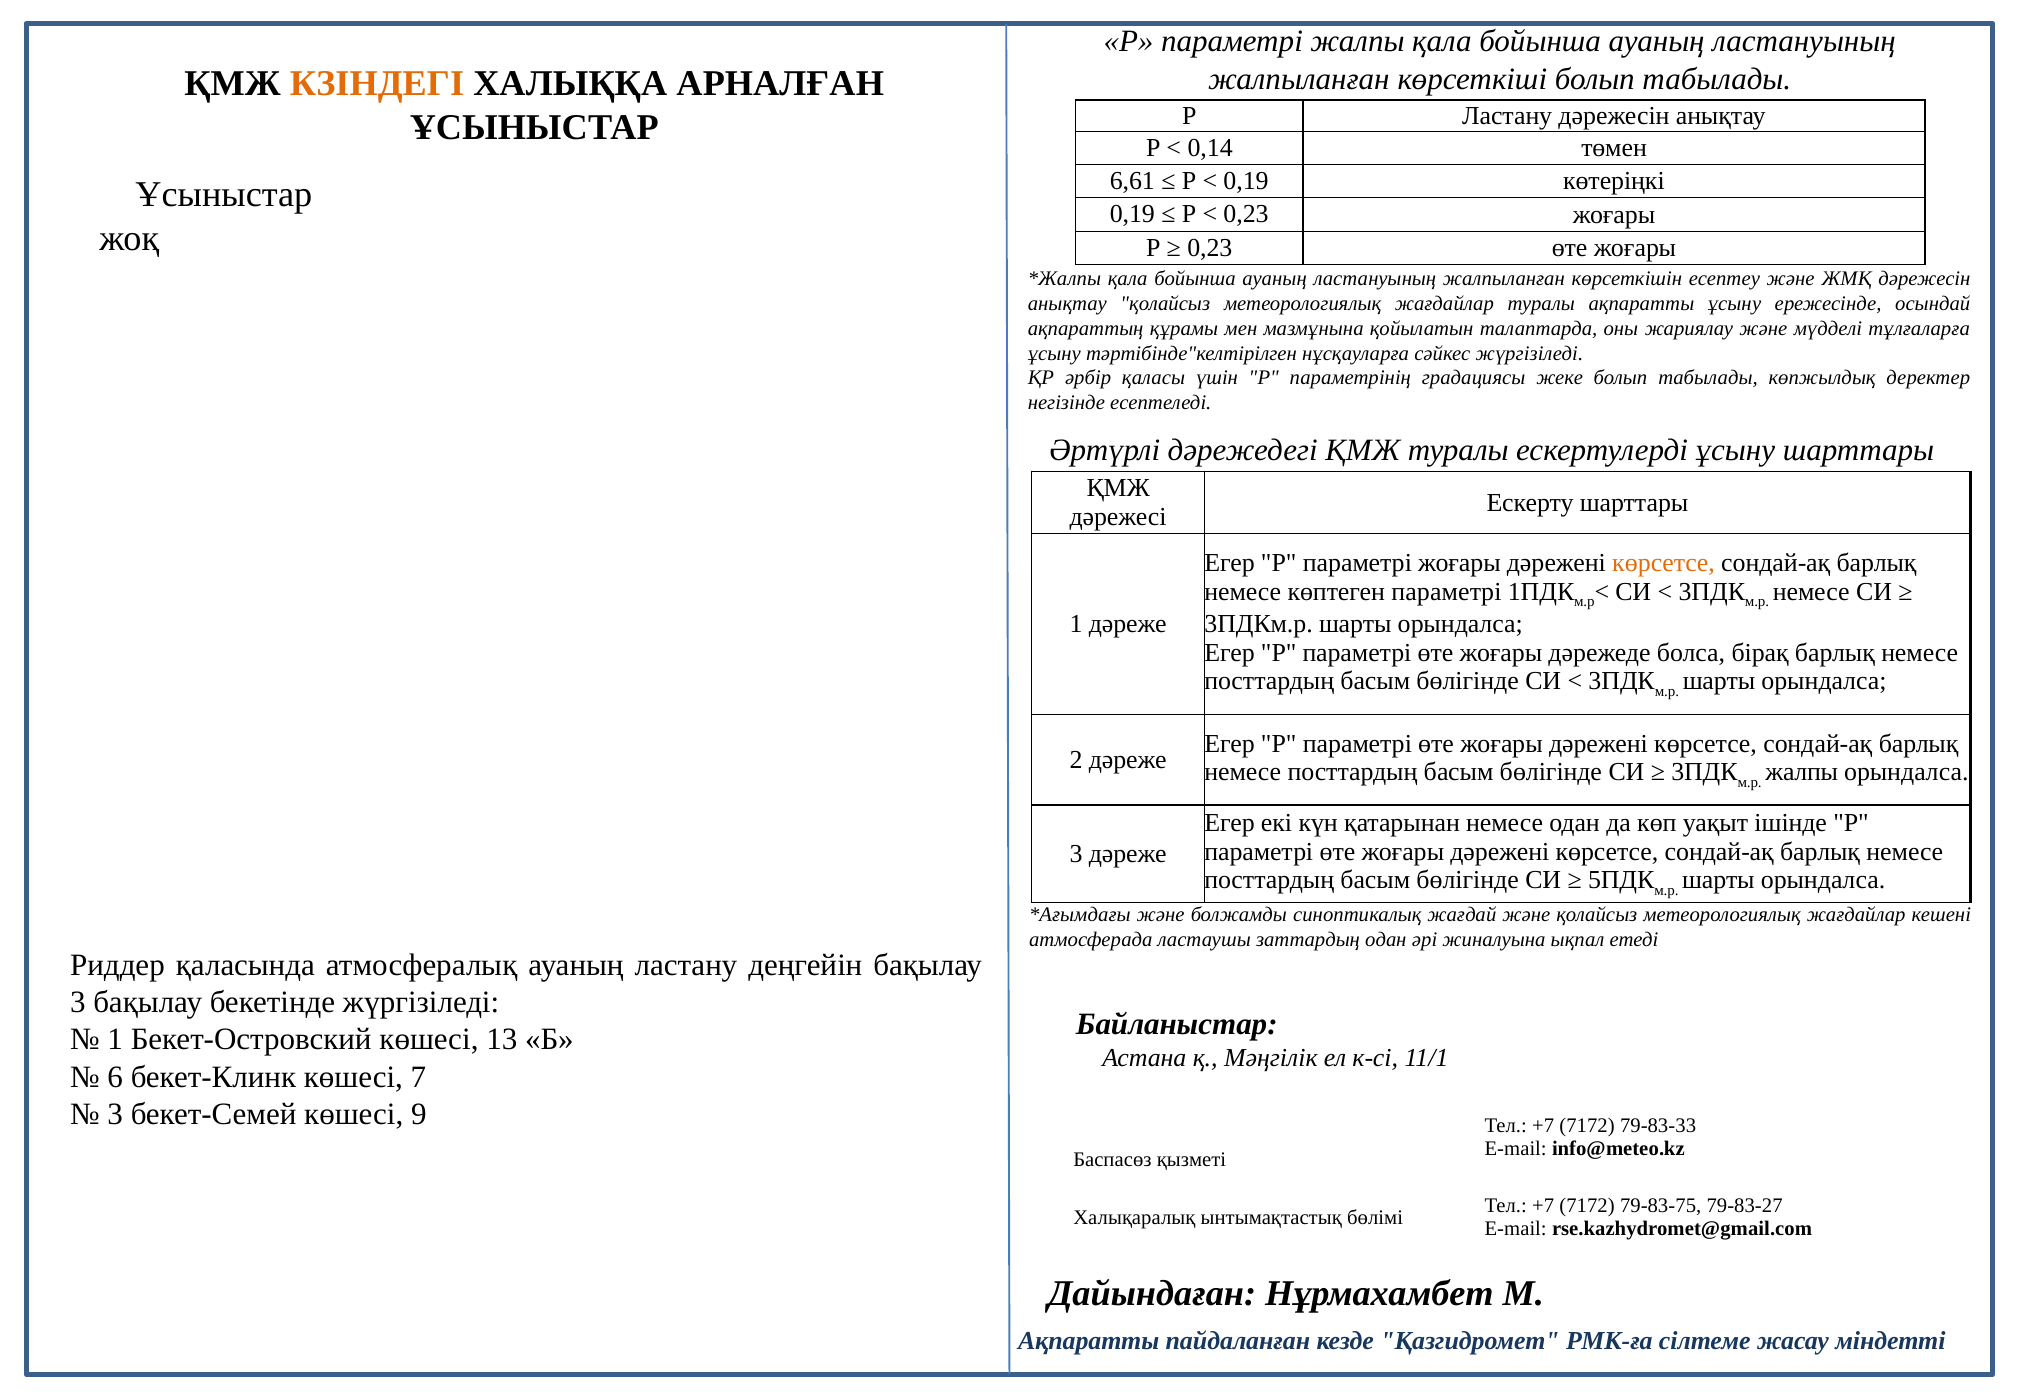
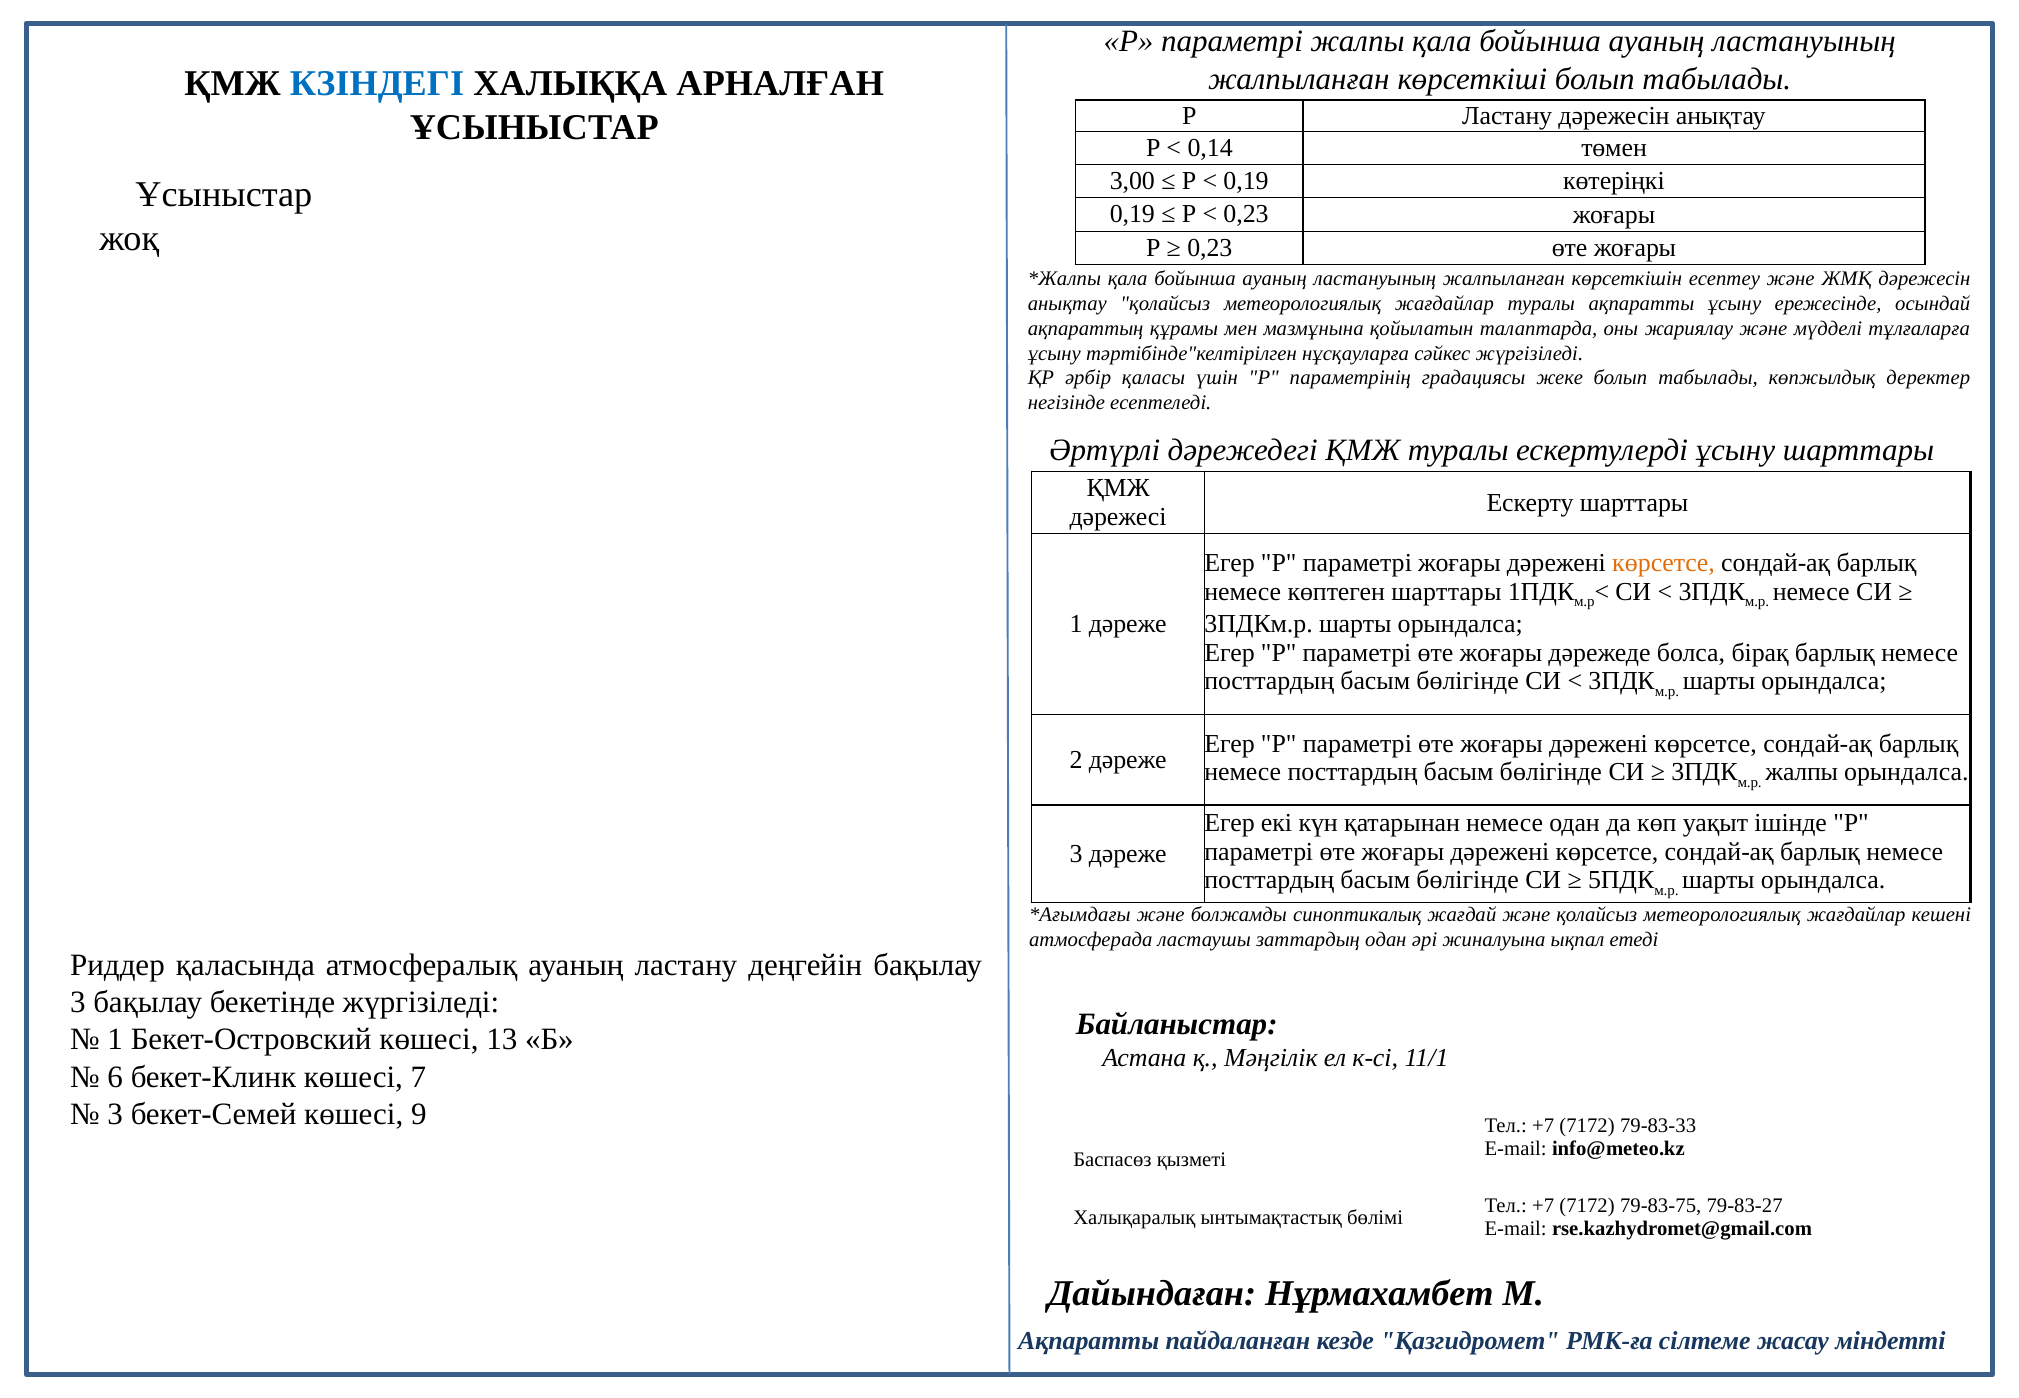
КЗІНДЕГІ colour: orange -> blue (377, 84)
6,61: 6,61 -> 3,00 (1132, 181)
көптеген параметрі: параметрі -> шарттары (1446, 591)
